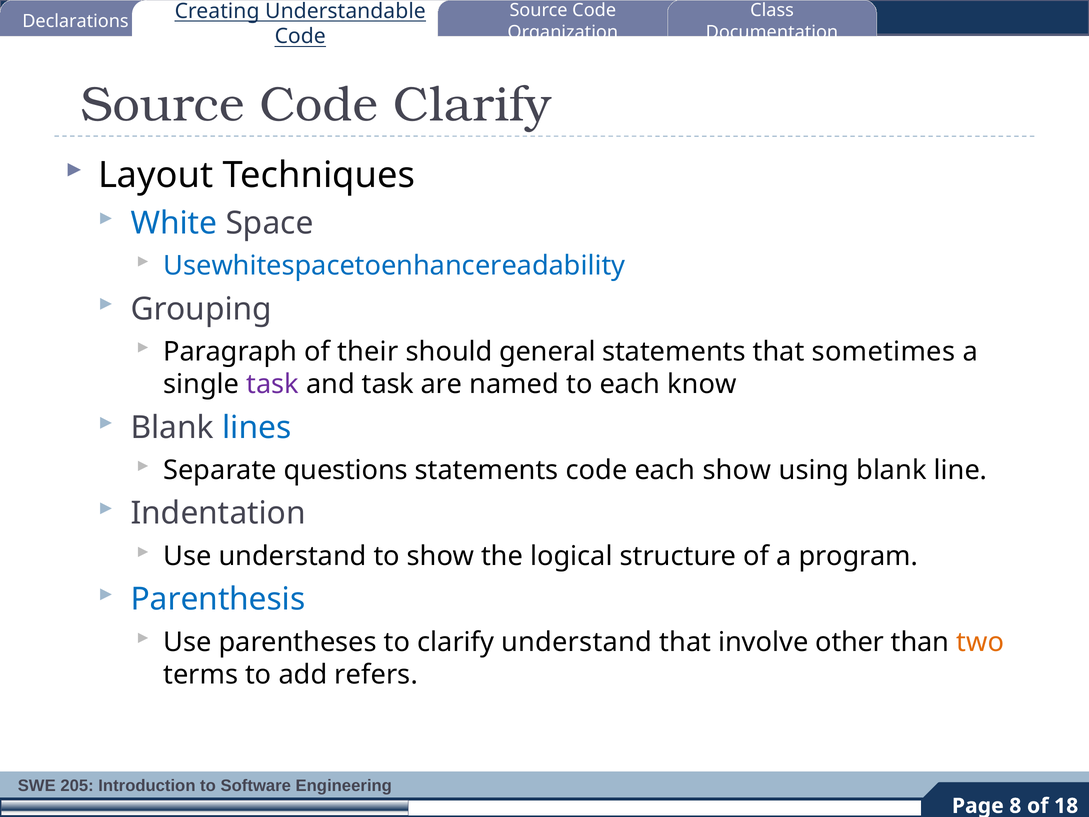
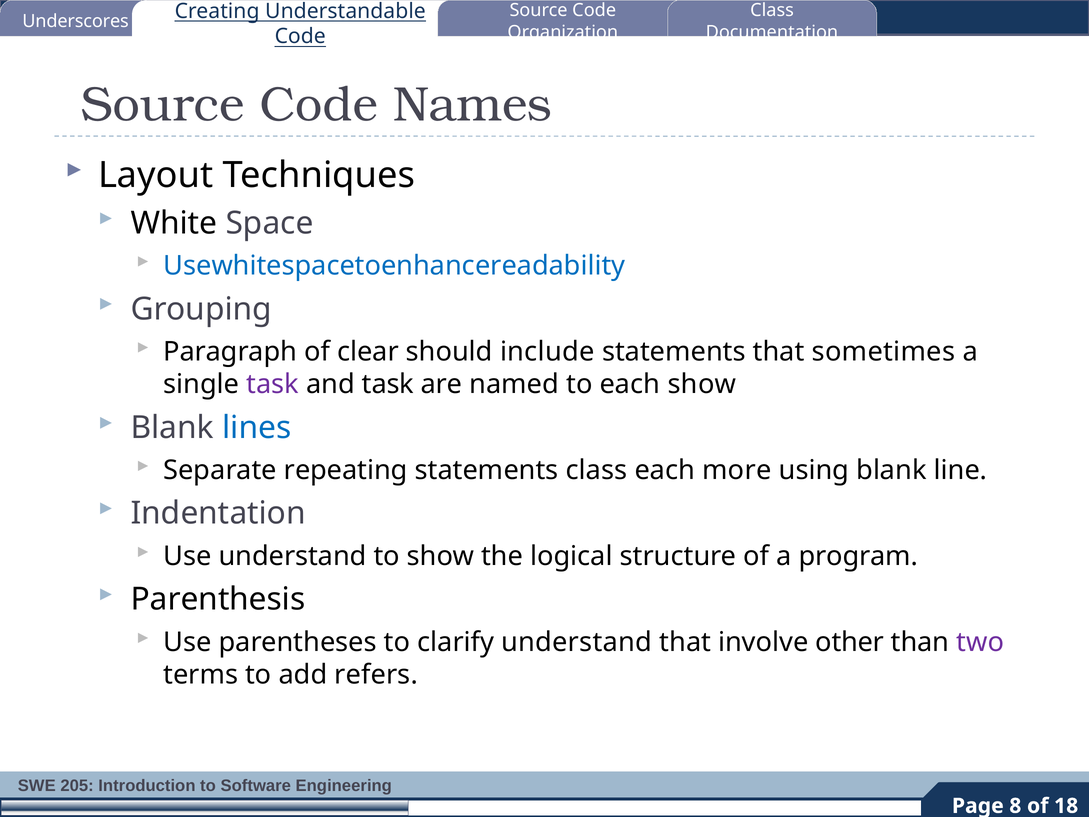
Declarations: Declarations -> Underscores (76, 21)
Code Clarify: Clarify -> Names (473, 105)
White colour: blue -> black (174, 223)
their: their -> clear (368, 352)
general: general -> include (547, 352)
each know: know -> show (702, 384)
questions: questions -> repeating (346, 470)
statements code: code -> class (596, 470)
each show: show -> more (737, 470)
Parenthesis colour: blue -> black (218, 599)
two colour: orange -> purple (980, 642)
